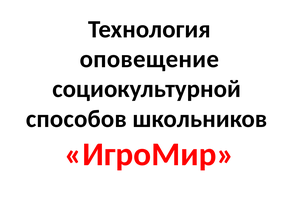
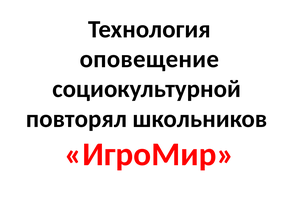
способов: способов -> повторял (76, 119)
